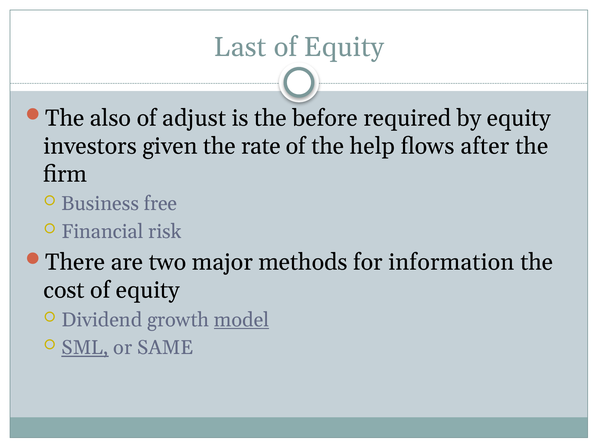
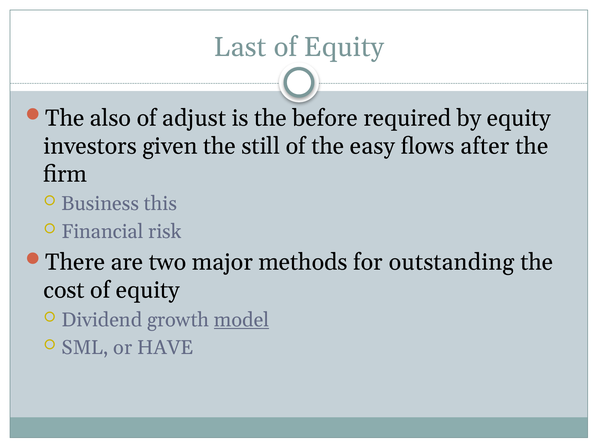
rate: rate -> still (261, 146)
help: help -> easy (373, 146)
free: free -> this (160, 204)
information: information -> outstanding (451, 263)
SML underline: present -> none (85, 348)
SAME: SAME -> HAVE (165, 348)
